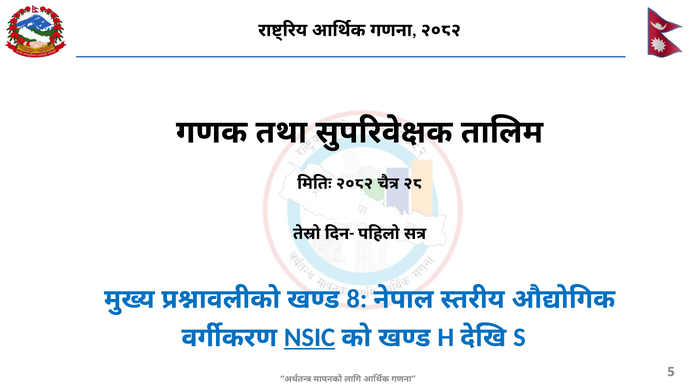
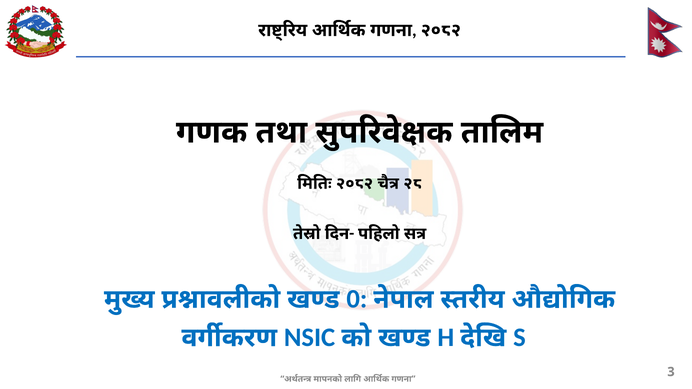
8: 8 -> 0 (357, 299)
NSIC underline: present -> none (310, 338)
5: 5 -> 3 (671, 372)
